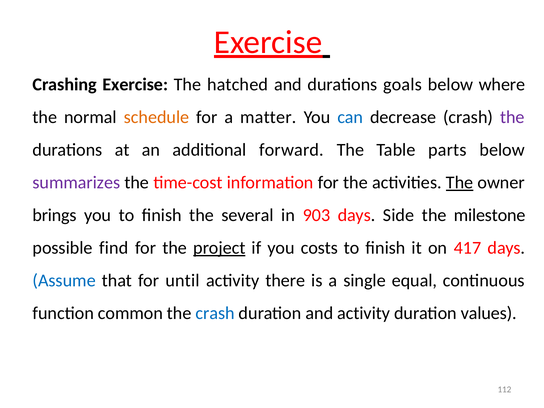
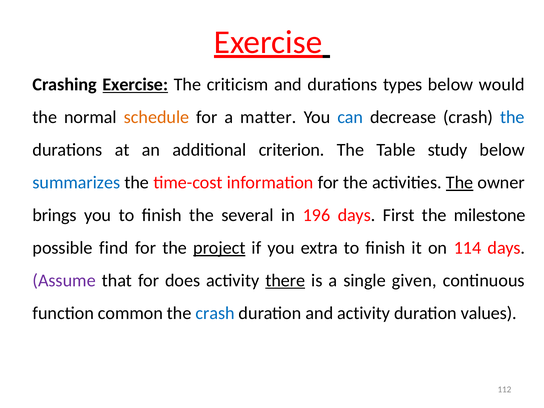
Exercise underline: none -> present (135, 85)
hatched: hatched -> criticism (238, 85)
goals: goals -> types (403, 85)
where: where -> would (502, 85)
the colour: purple -> blue (512, 117)
forward: forward -> criterion (292, 150)
parts: parts -> study (448, 150)
summarizes colour: purple -> blue (76, 183)
903: 903 -> 196 (316, 215)
Side: Side -> First (399, 215)
costs: costs -> extra (319, 248)
417: 417 -> 114 (468, 248)
Assume colour: blue -> purple (64, 280)
until: until -> does (183, 280)
there underline: none -> present (285, 280)
equal: equal -> given (414, 280)
